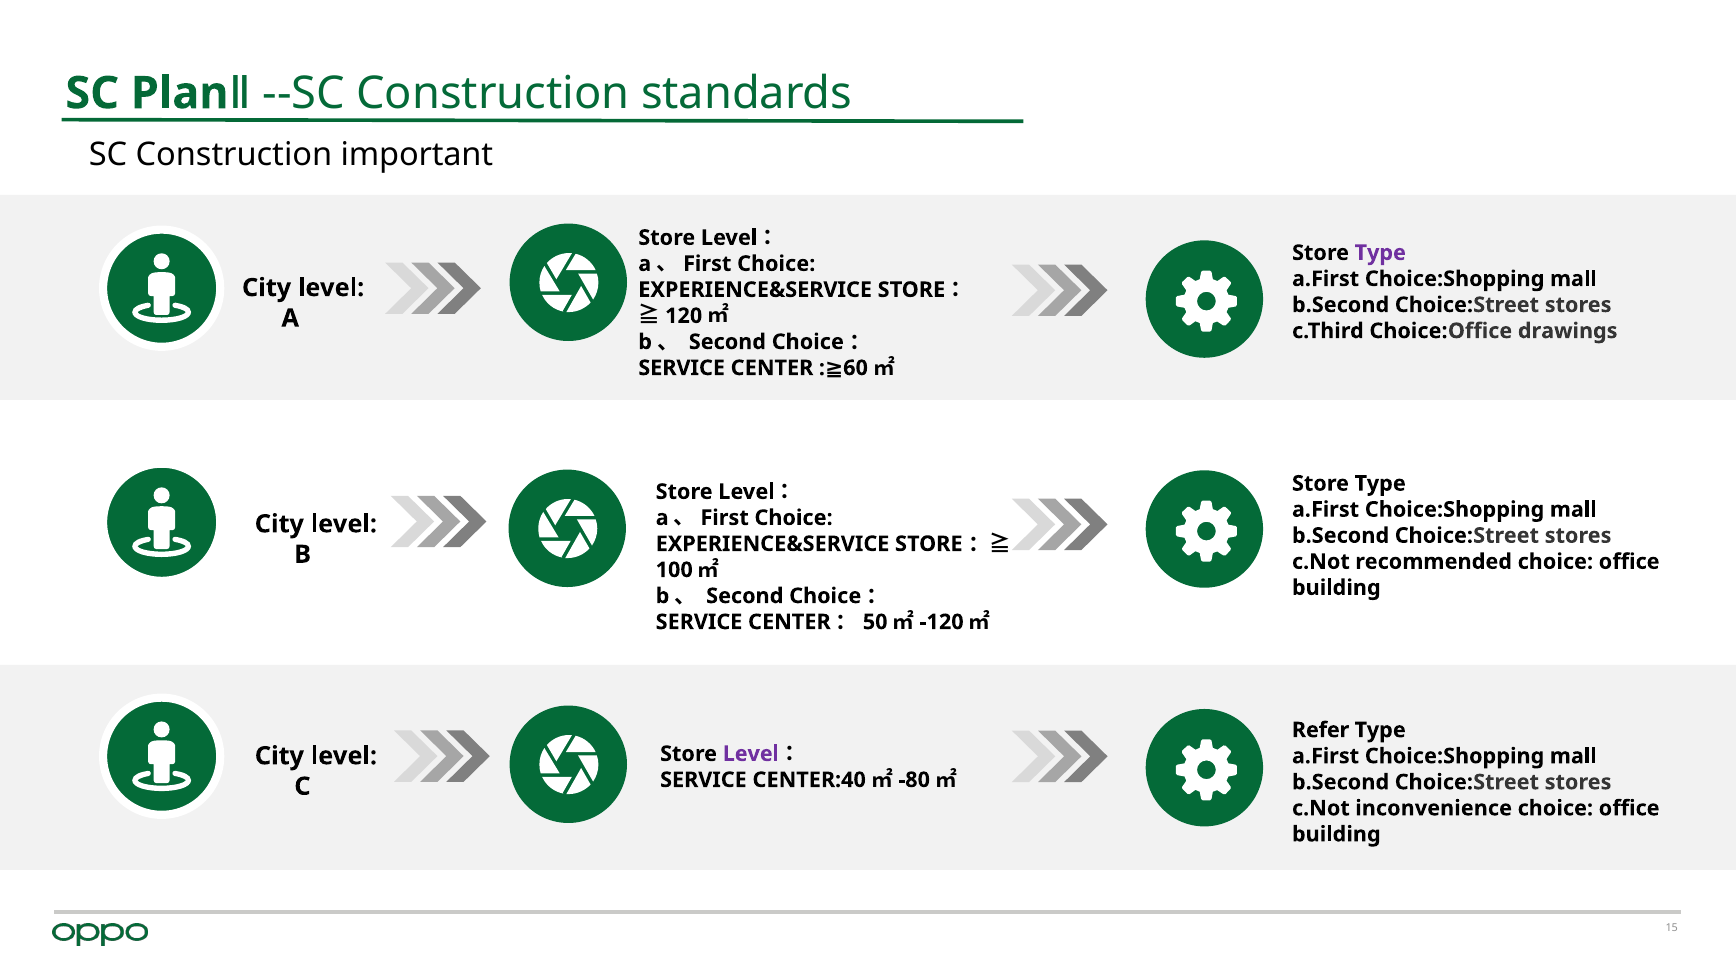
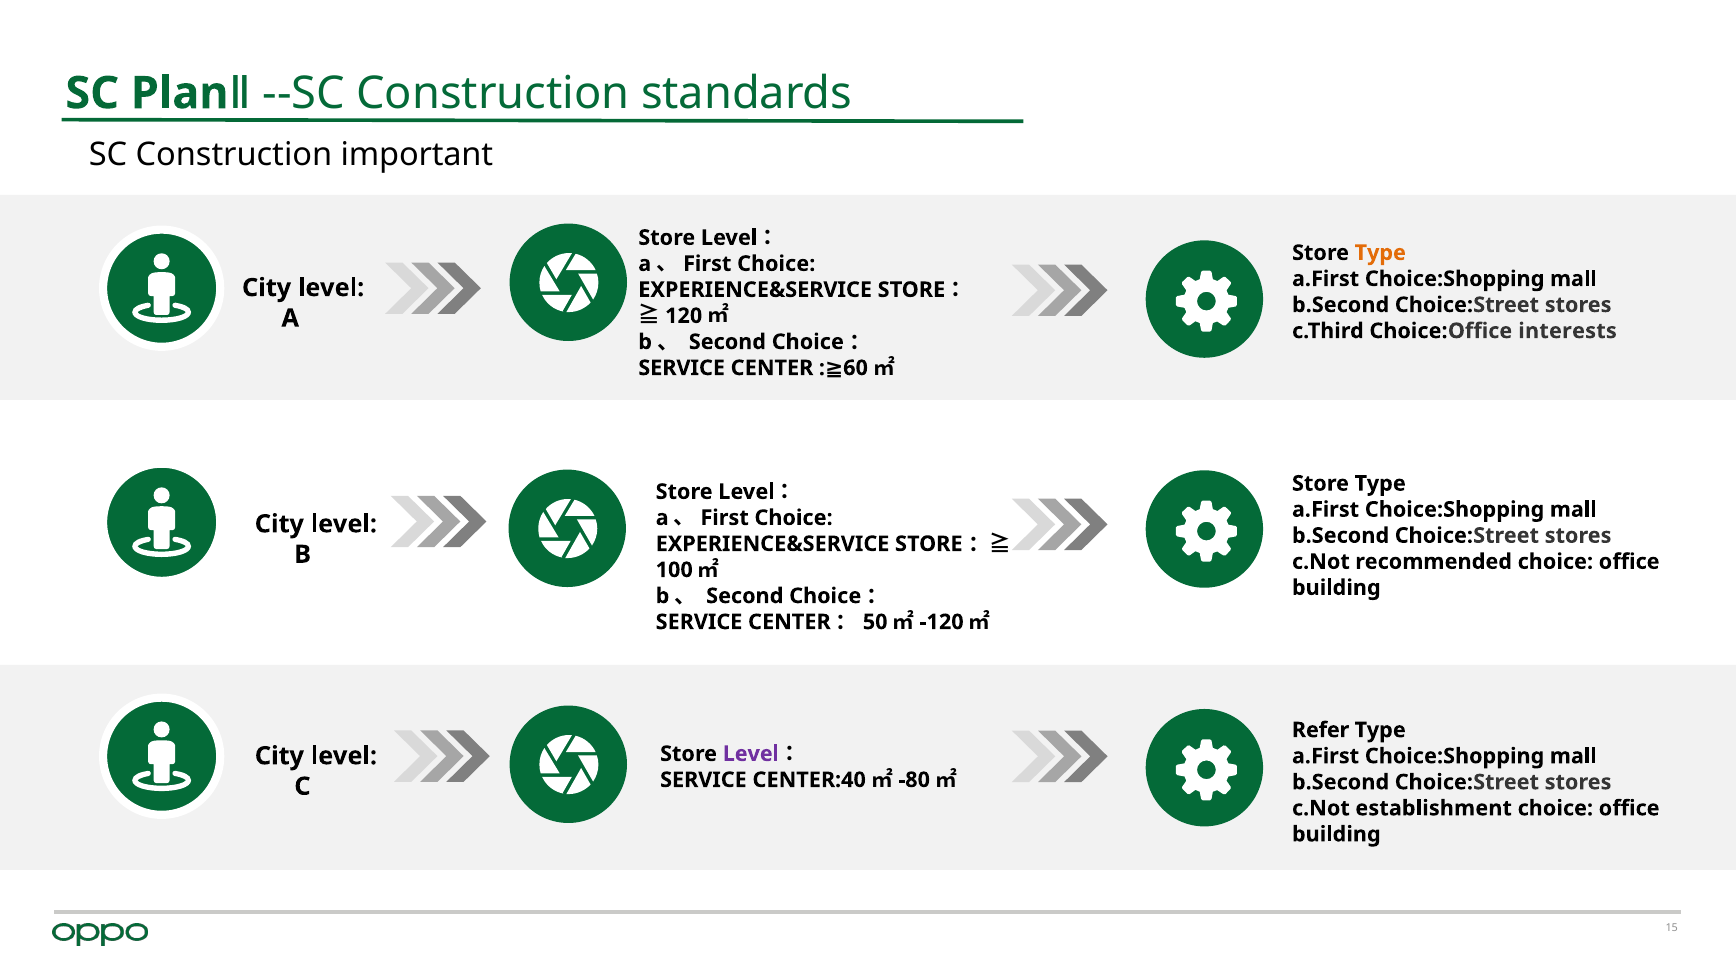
Type colour: purple -> orange (1380, 253)
drawings: drawings -> interests (1568, 331)
inconvenience: inconvenience -> establishment (1434, 808)
